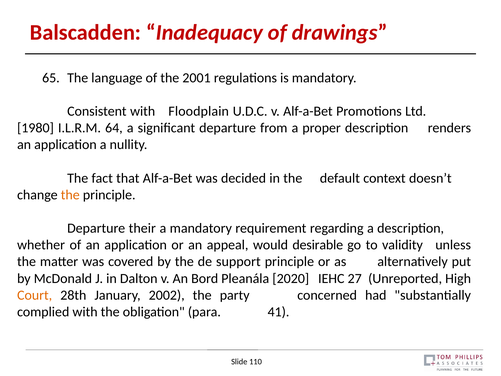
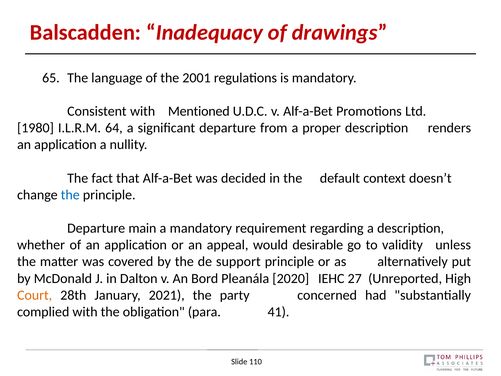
Floodplain: Floodplain -> Mentioned (199, 111)
the colour: orange -> blue (70, 195)
their: their -> main (142, 228)
2002: 2002 -> 2021 (167, 295)
